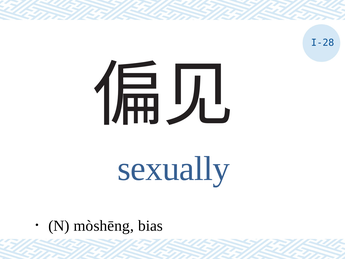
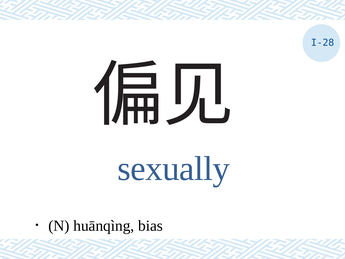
mòshēng: mòshēng -> huānqìng (104, 226)
